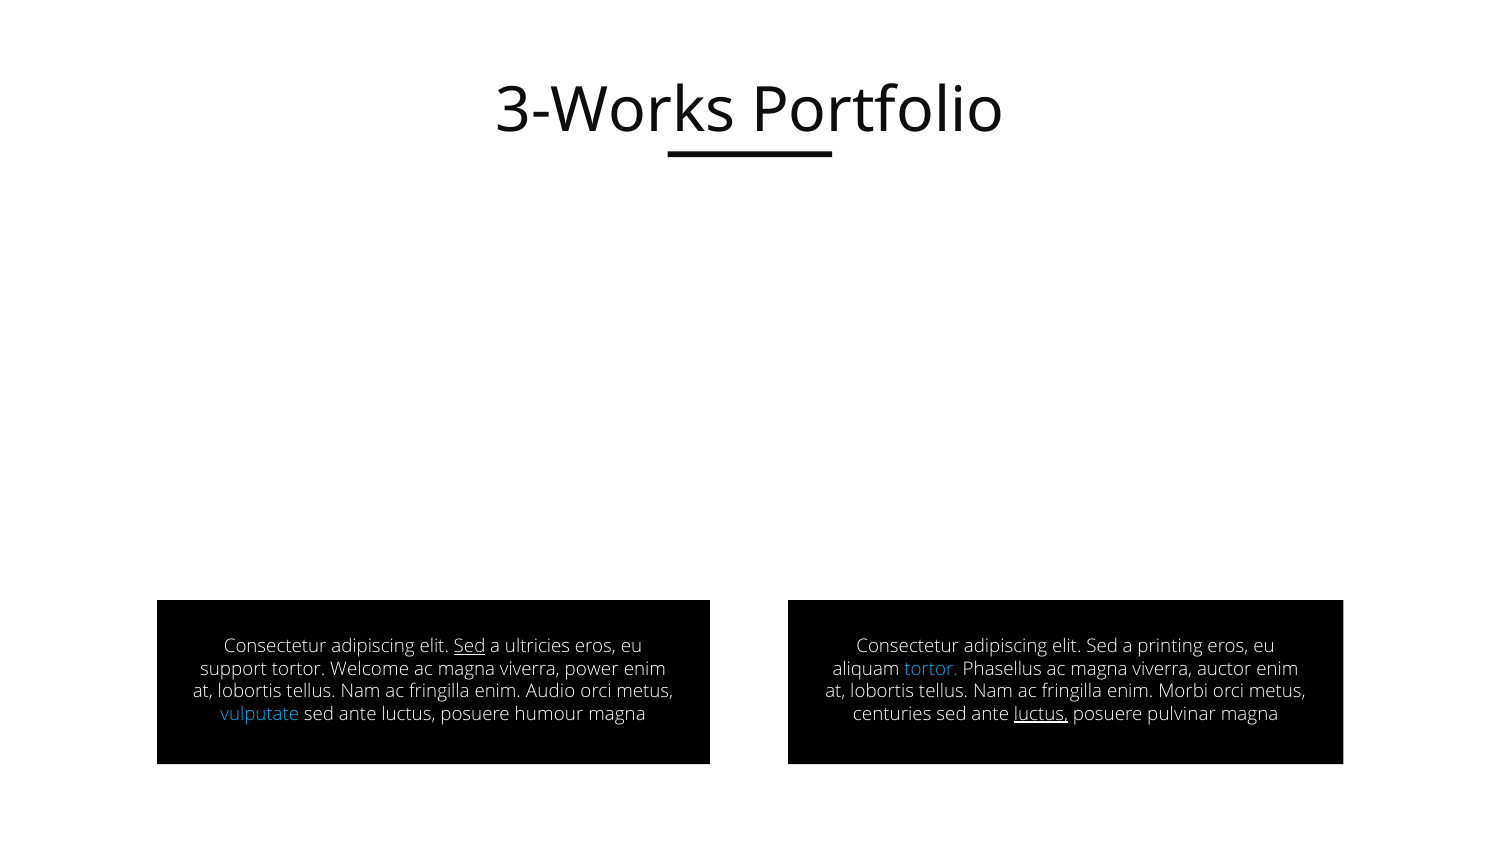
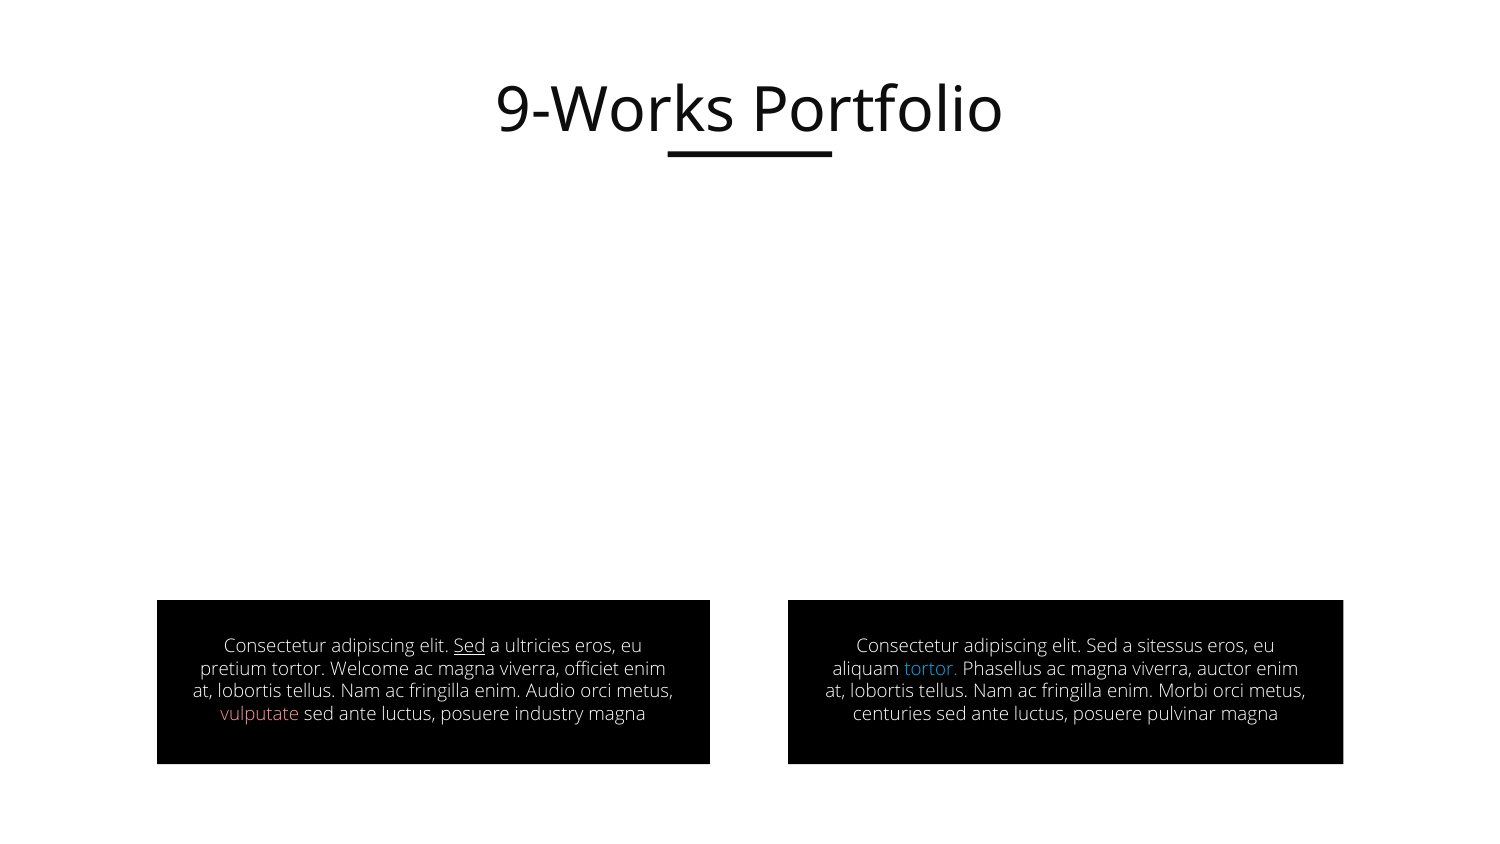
3-Works: 3-Works -> 9-Works (615, 110)
printing: printing -> sitessus (1170, 646)
support: support -> pretium (234, 669)
power: power -> officiet (592, 669)
vulputate colour: light blue -> pink (260, 714)
humour: humour -> industry (549, 714)
luctus underline: present -> none (1041, 714)
